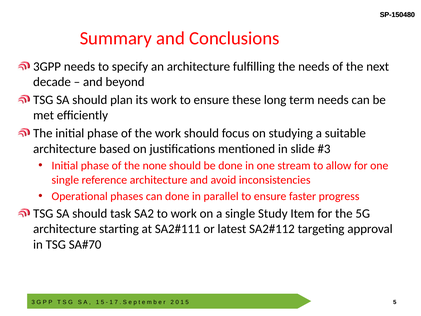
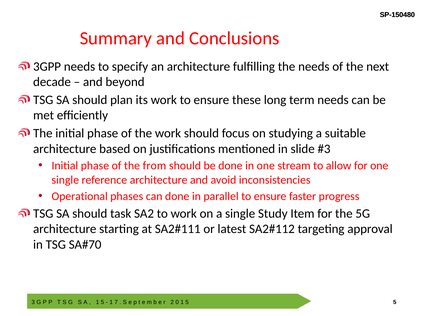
none: none -> from (154, 166)
